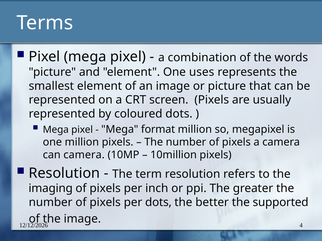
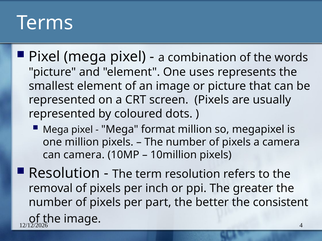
imaging: imaging -> removal (51, 189)
per dots: dots -> part (158, 203)
supported: supported -> consistent (281, 203)
